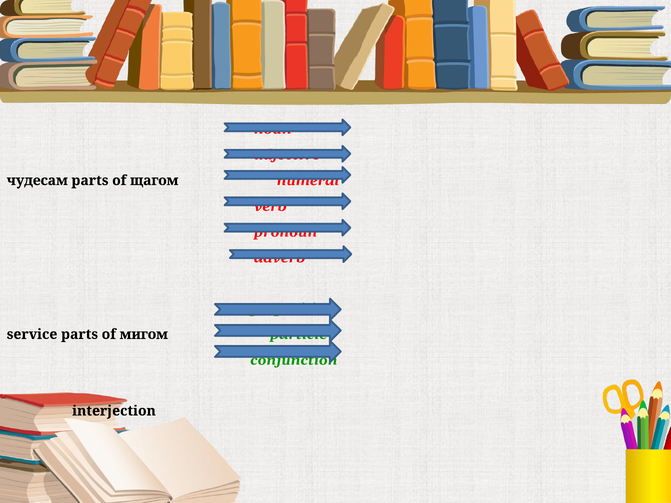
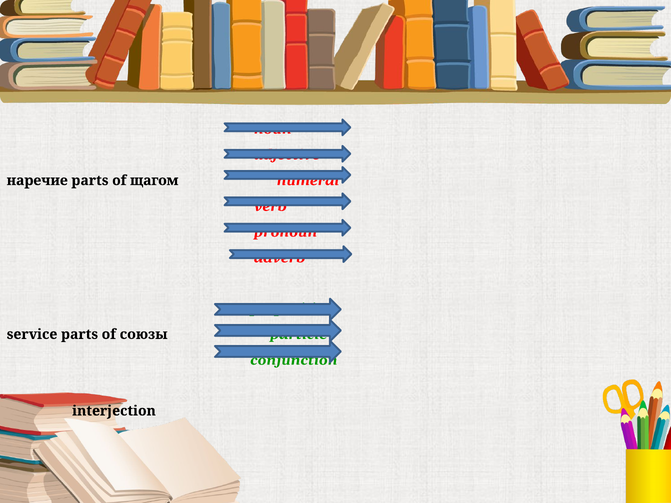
чудесам: чудесам -> наречие (37, 181)
мигом: мигом -> союзы (144, 334)
